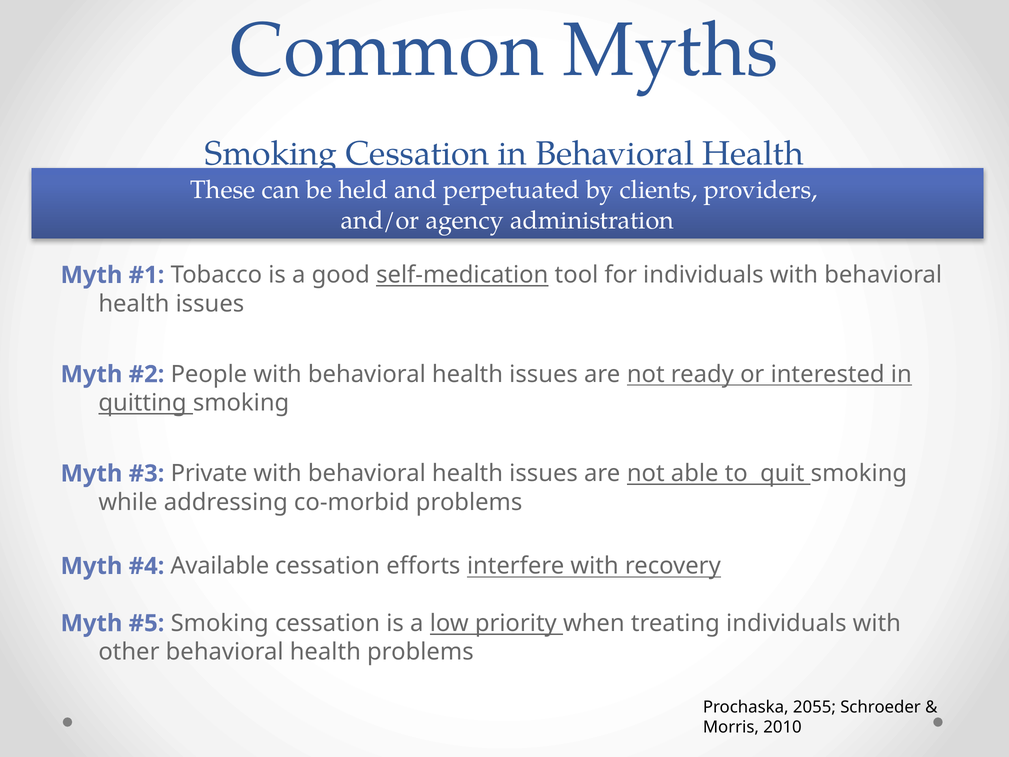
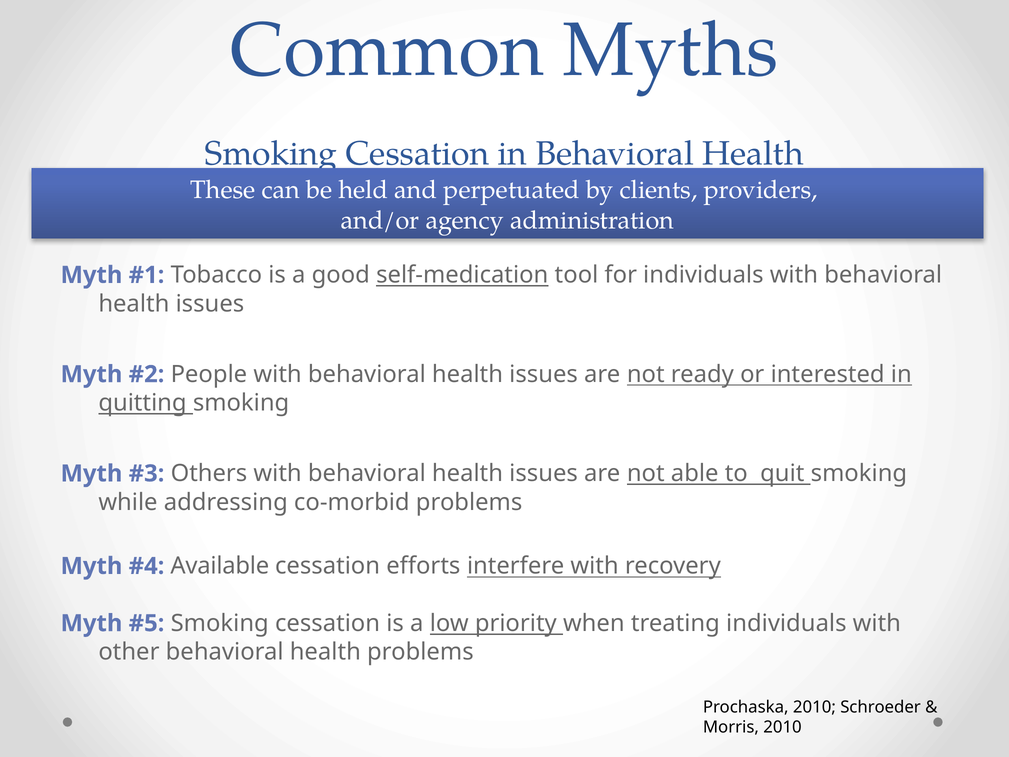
Private: Private -> Others (209, 473)
Prochaska 2055: 2055 -> 2010 (814, 707)
